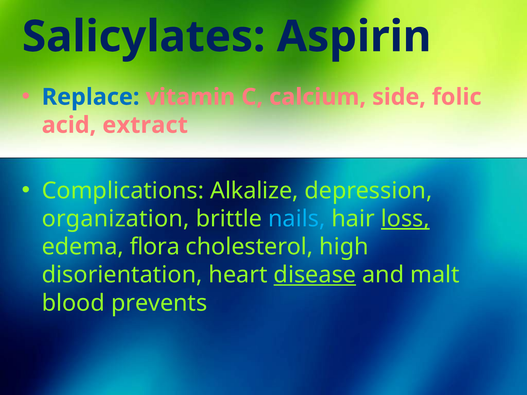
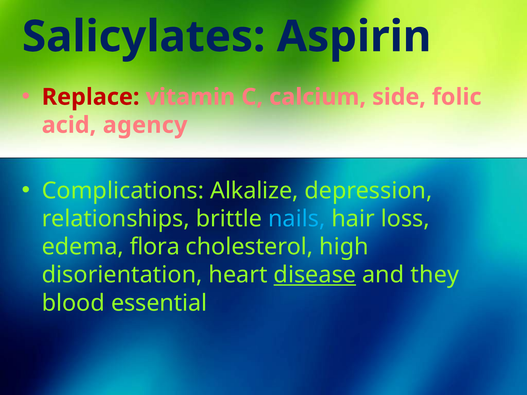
Replace colour: blue -> red (91, 97)
extract: extract -> agency (145, 125)
organization: organization -> relationships (116, 219)
loss underline: present -> none (405, 219)
malt: malt -> they (435, 275)
prevents: prevents -> essential (159, 303)
